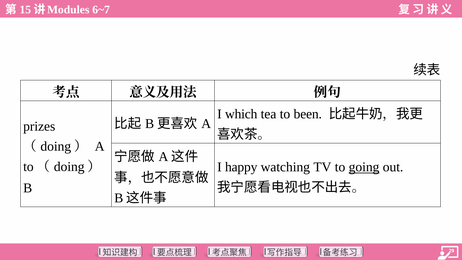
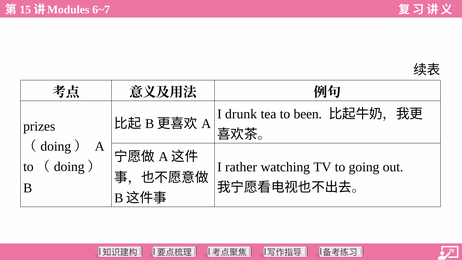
which: which -> drunk (241, 114)
happy: happy -> rather (241, 167)
going underline: present -> none (364, 167)
